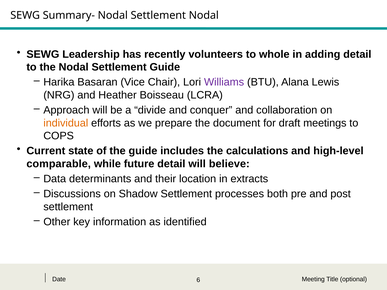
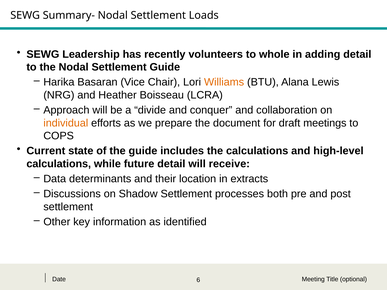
Settlement Nodal: Nodal -> Loads (204, 15)
Williams colour: purple -> orange (224, 82)
comparable: comparable -> calculations (59, 164)
believe: believe -> receive (229, 164)
